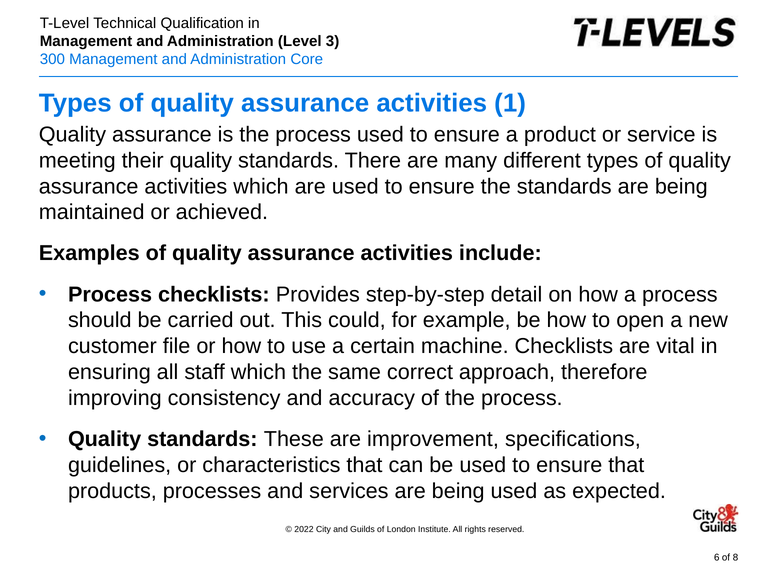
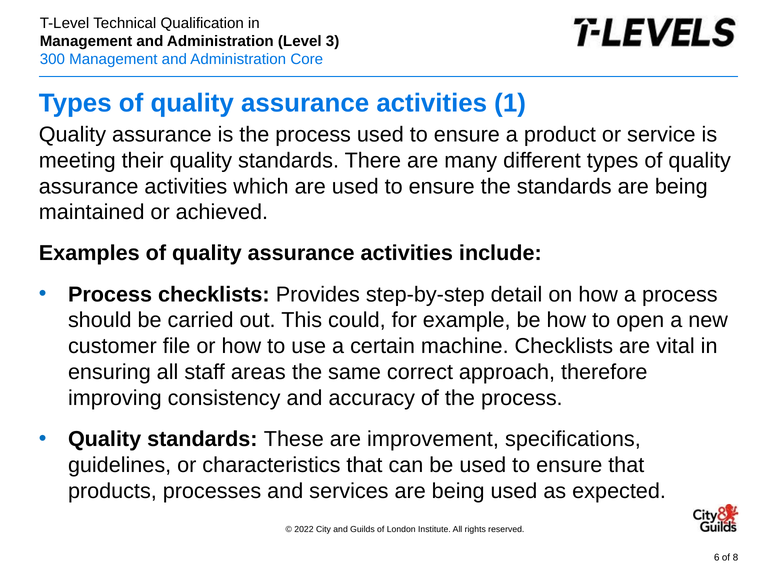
staff which: which -> areas (258, 372)
